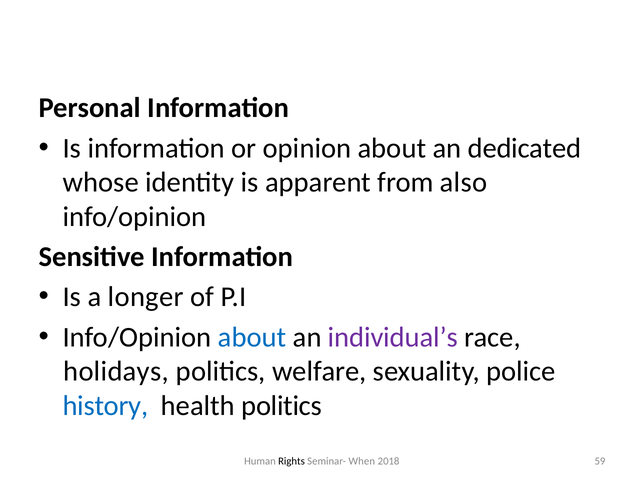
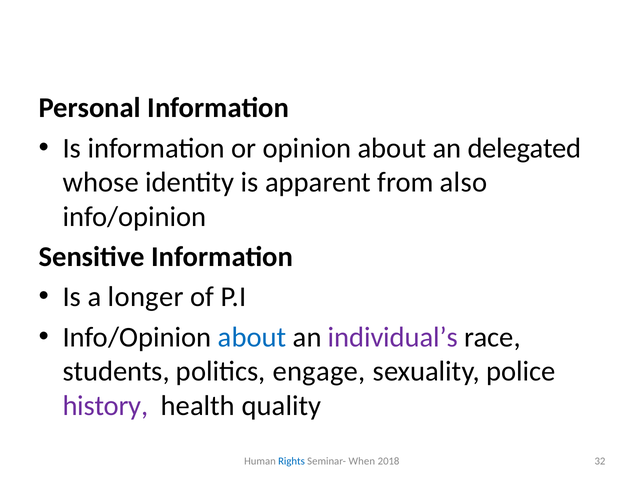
dedicated: dedicated -> delegated (525, 148)
holidays: holidays -> students (116, 372)
welfare: welfare -> engage (319, 372)
history colour: blue -> purple (105, 406)
health politics: politics -> quality (281, 406)
Rights colour: black -> blue (292, 461)
59: 59 -> 32 (600, 461)
